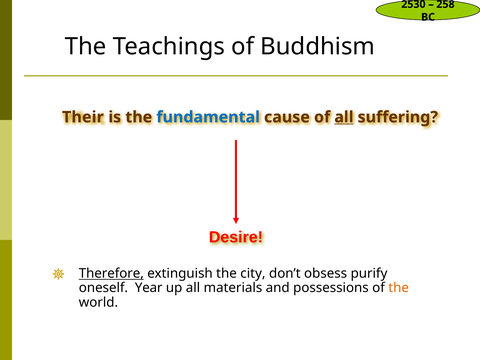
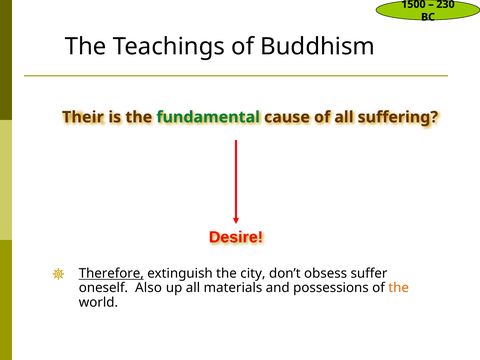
2530: 2530 -> 1500 (413, 4)
258: 258 -> 230 (445, 4)
fundamental colour: blue -> green (208, 117)
all underline: present -> none (344, 117)
purify: purify -> suffer (369, 274)
Year: Year -> Also (149, 288)
